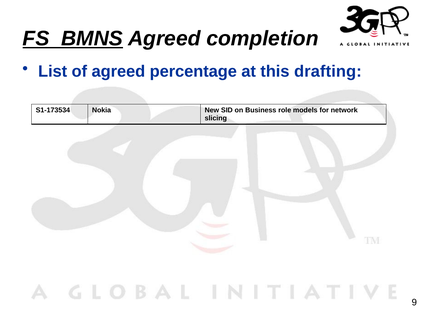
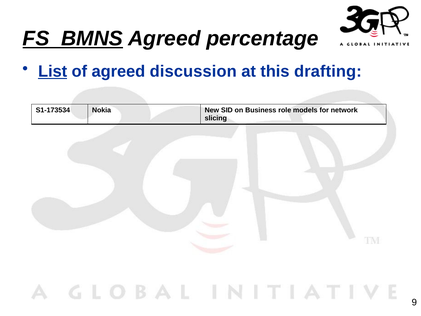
completion: completion -> percentage (262, 39)
List underline: none -> present (53, 71)
percentage: percentage -> discussion (193, 71)
